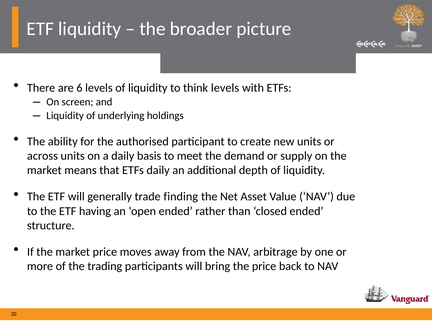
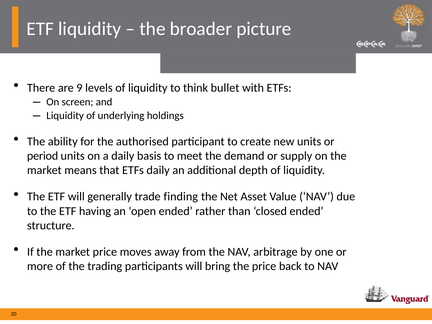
6: 6 -> 9 (79, 88)
think levels: levels -> bullet (225, 88)
across: across -> period (43, 156)
